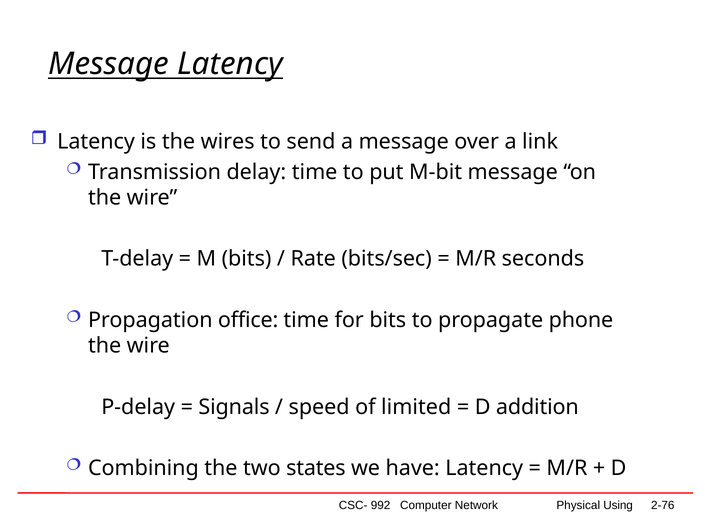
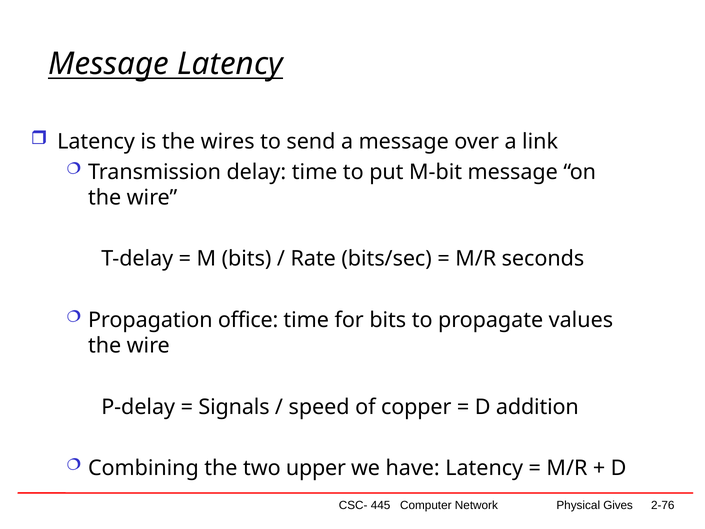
phone: phone -> values (581, 320)
limited: limited -> copper (416, 407)
states: states -> upper (316, 468)
992: 992 -> 445 (381, 505)
Using: Using -> Gives (618, 505)
